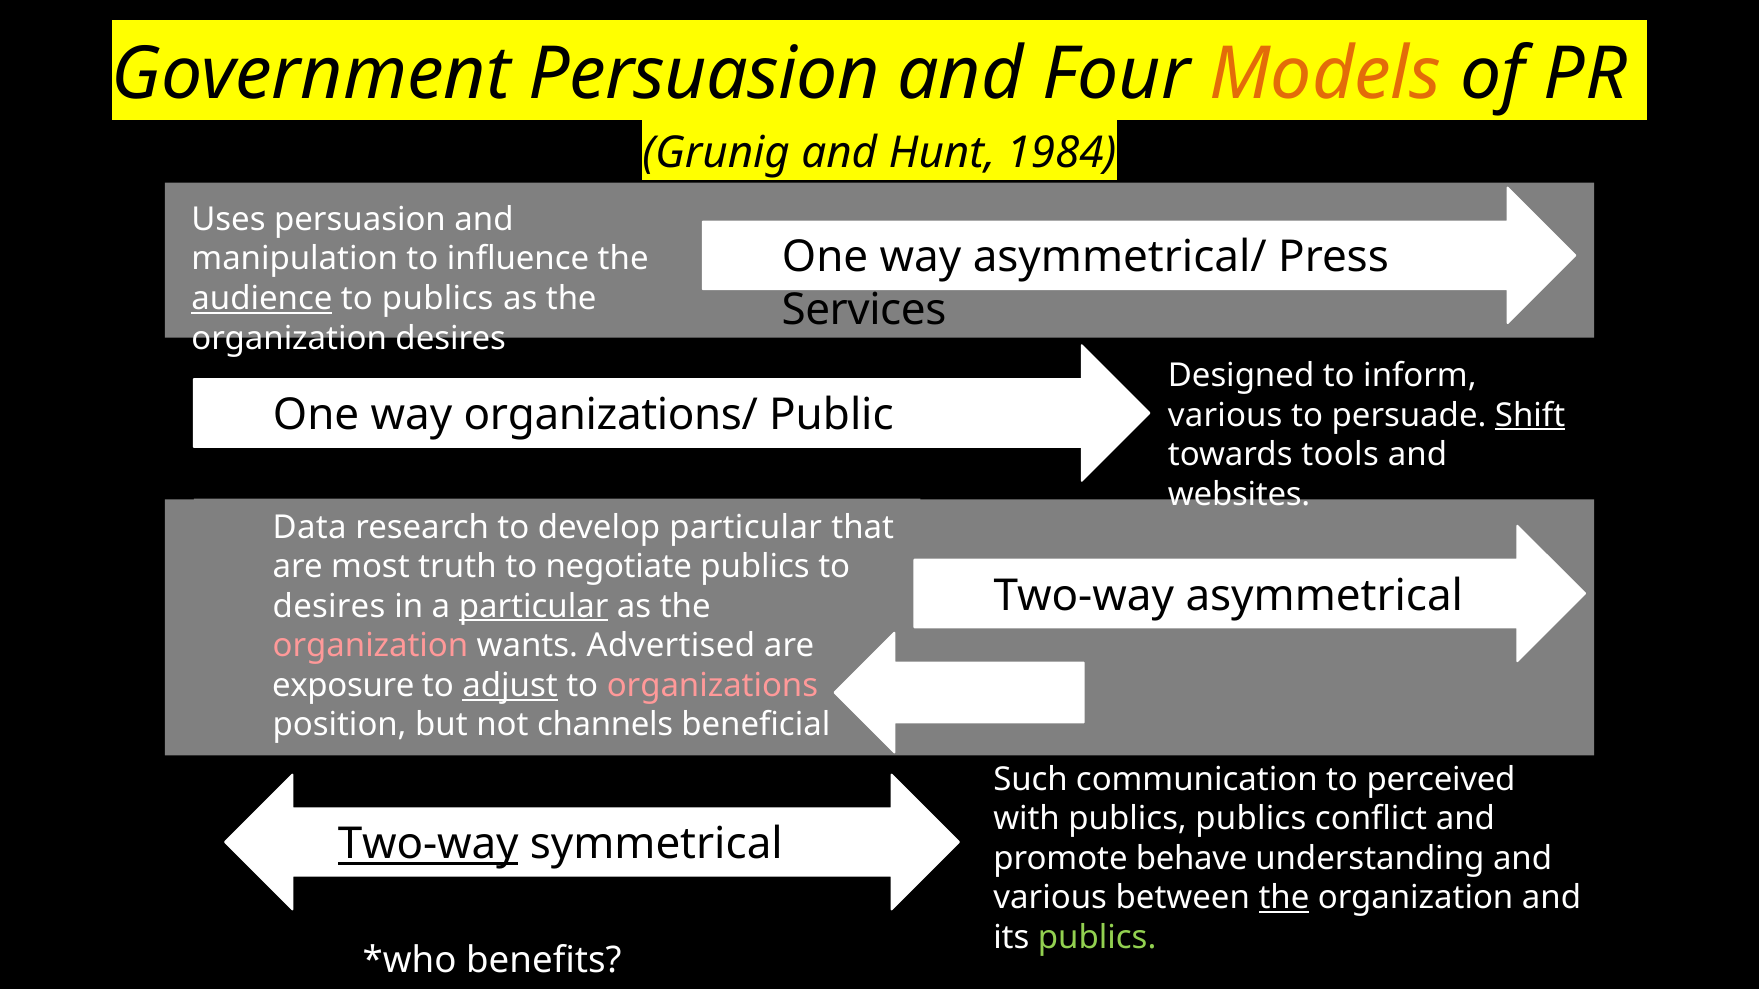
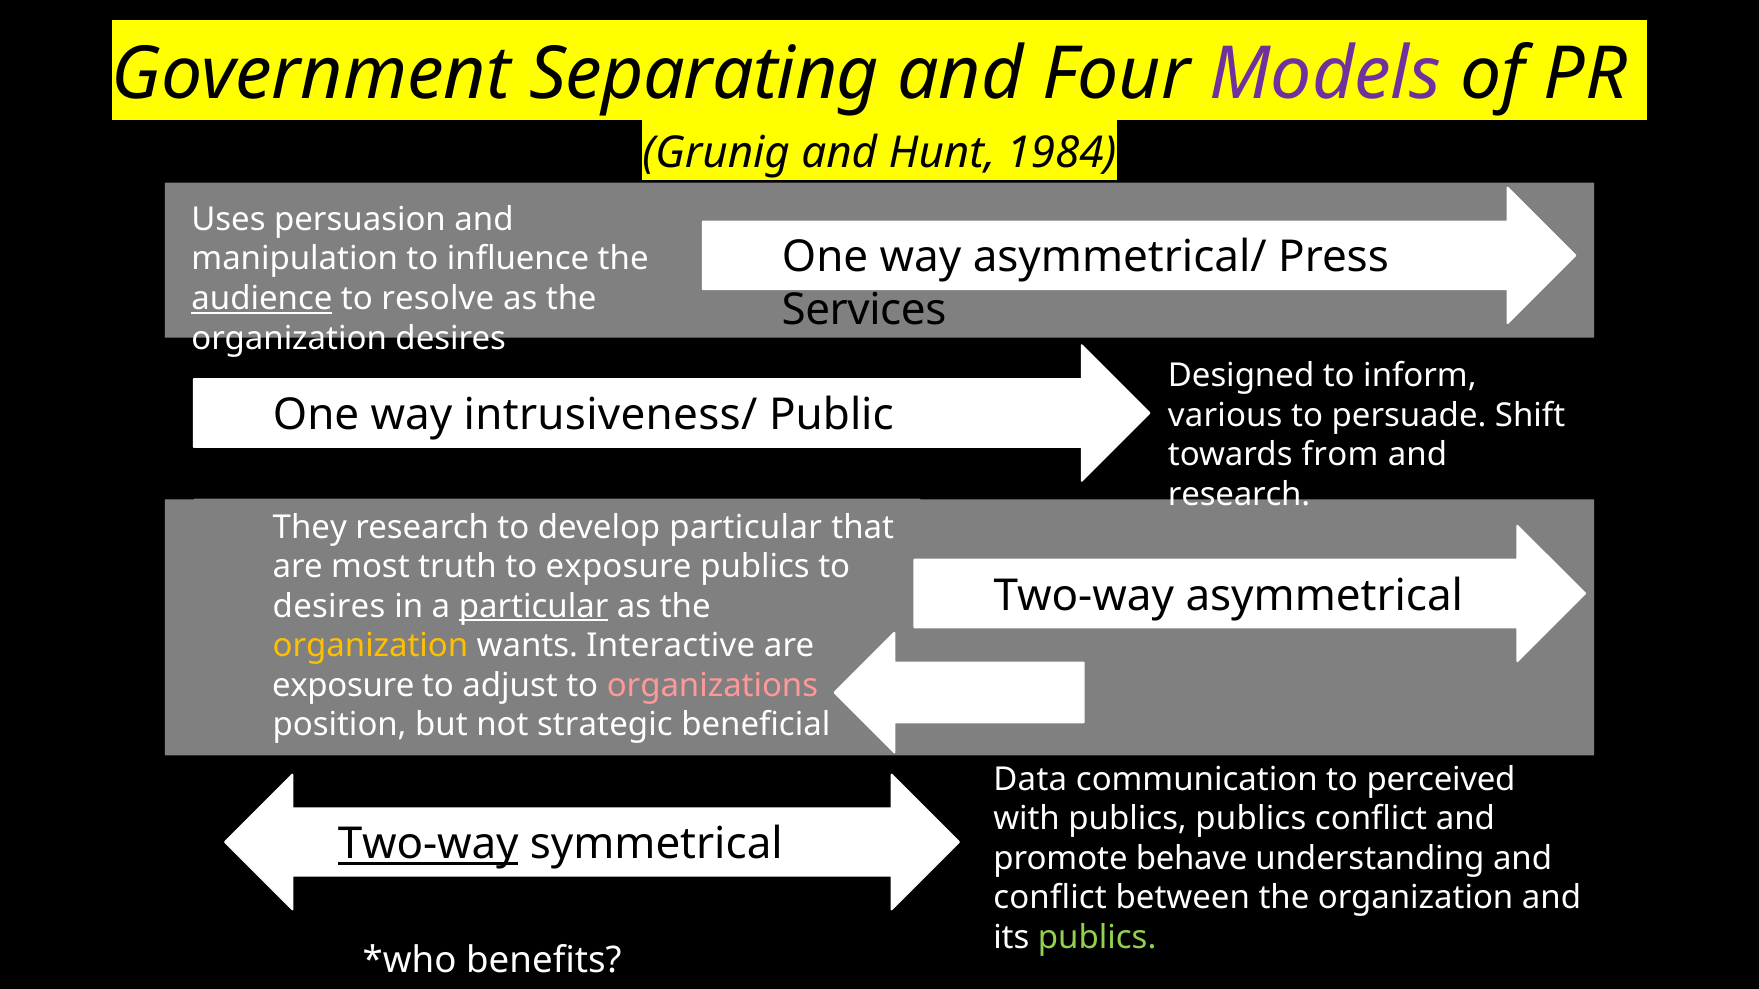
Government Persuasion: Persuasion -> Separating (704, 74)
Models colour: orange -> purple (1325, 74)
to publics: publics -> resolve (438, 299)
organizations/: organizations/ -> intrusiveness/ (611, 415)
Shift underline: present -> none (1530, 415)
tools: tools -> from (1340, 455)
websites: websites -> research (1239, 495)
Data: Data -> They (310, 527)
to negotiate: negotiate -> exposure (619, 567)
organization colour: pink -> yellow (370, 646)
Advertised: Advertised -> Interactive (671, 646)
adjust underline: present -> none (510, 686)
channels: channels -> strategic (605, 725)
Such: Such -> Data (1030, 780)
various: various -> conflict (1050, 898)
the underline: present -> none (1284, 898)
